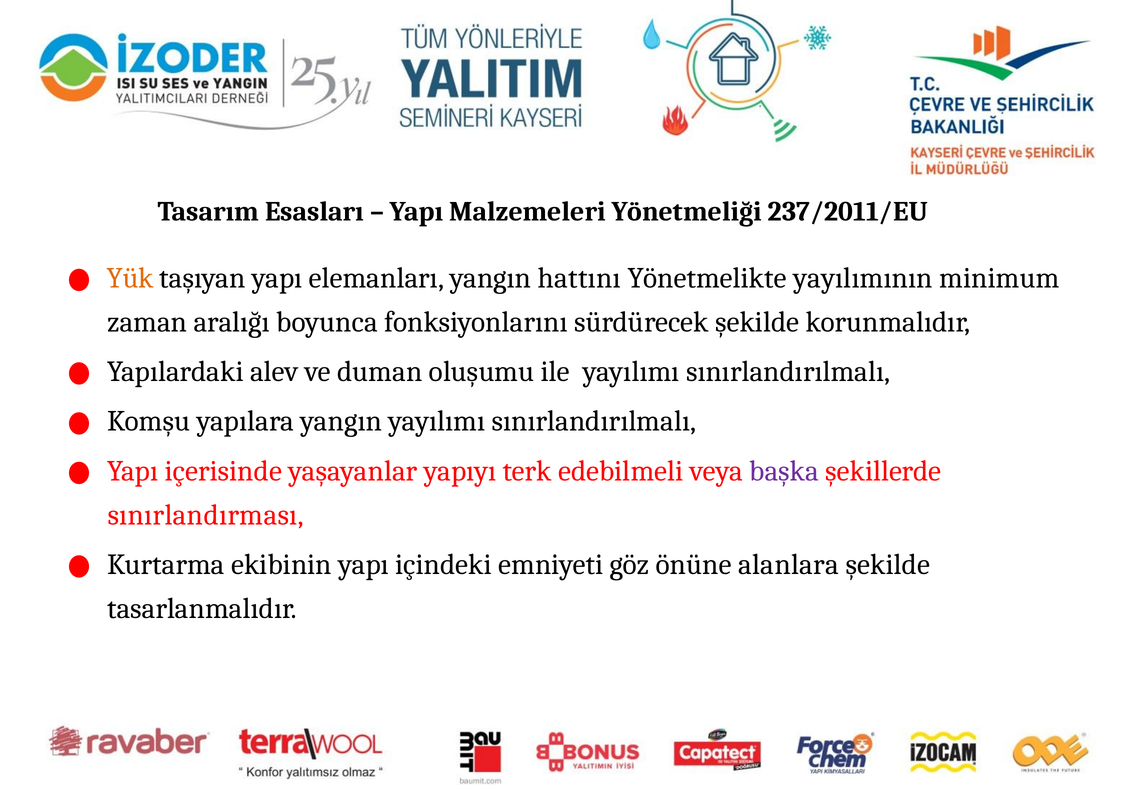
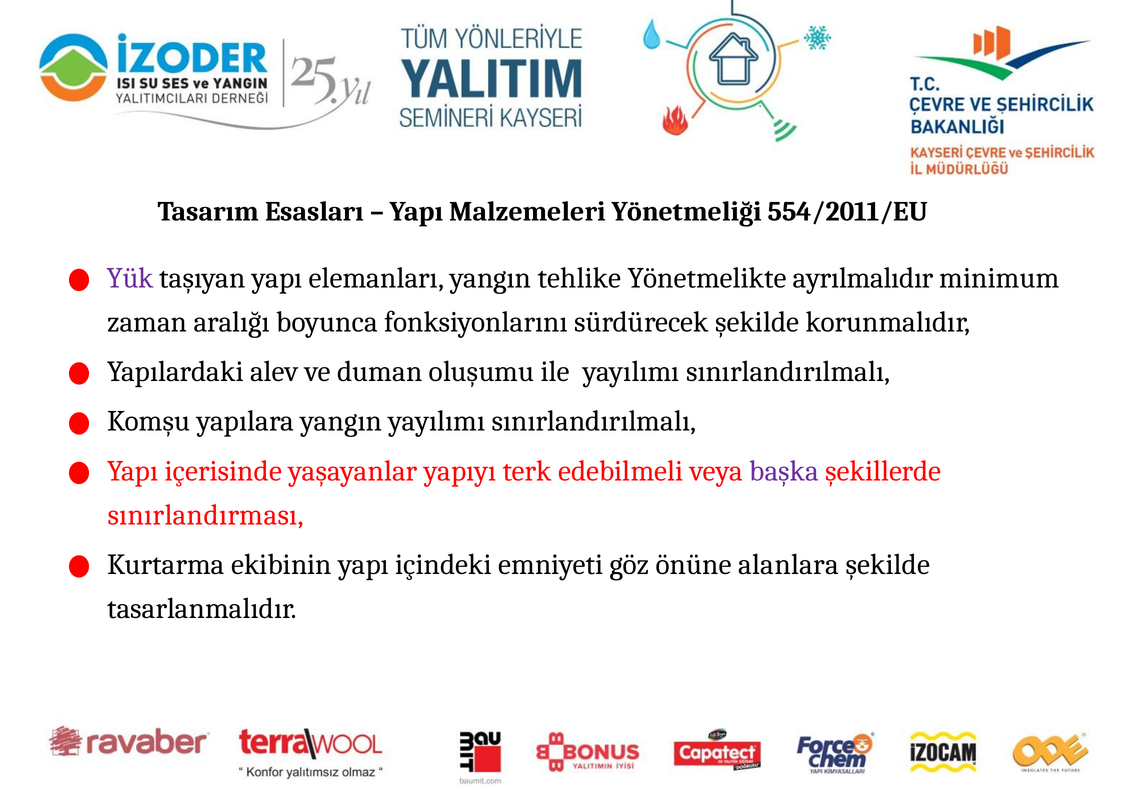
237/2011/EU: 237/2011/EU -> 554/2011/EU (848, 211)
Yük colour: orange -> purple (130, 278)
hattını: hattını -> tehlike (580, 278)
yayılımının: yayılımının -> ayrılmalıdır (863, 278)
